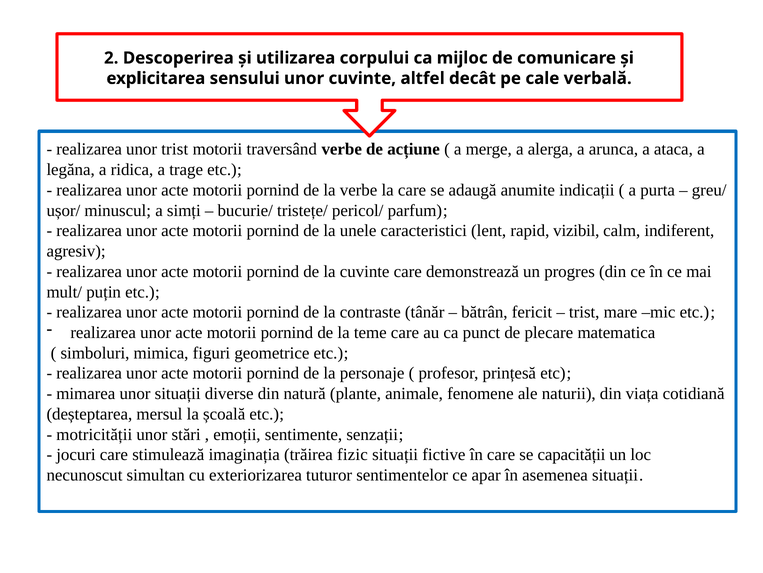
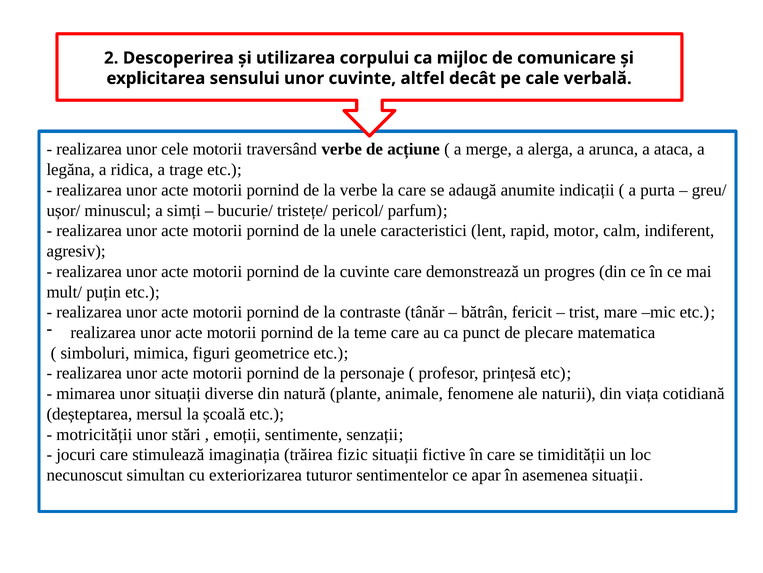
unor trist: trist -> cele (175, 149)
vizibil: vizibil -> motor (576, 231)
capacității: capacității -> timidității (571, 454)
